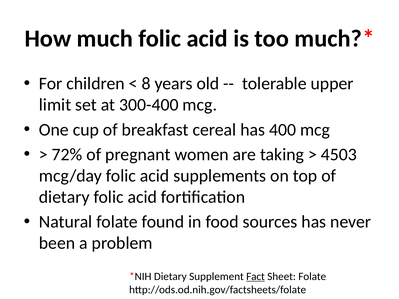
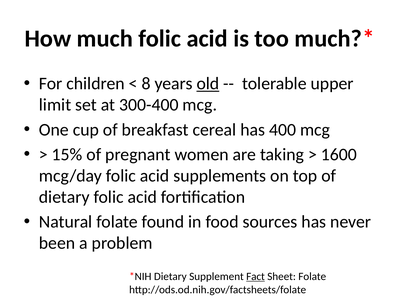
old underline: none -> present (208, 84)
72%: 72% -> 15% (67, 155)
4503: 4503 -> 1600 (339, 155)
